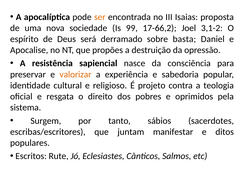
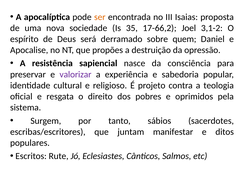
99: 99 -> 35 (132, 28)
basta: basta -> quem (184, 39)
valorizar colour: orange -> purple (75, 75)
